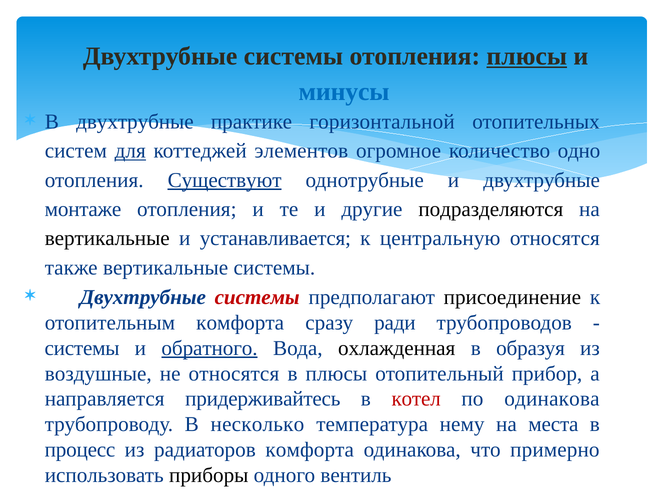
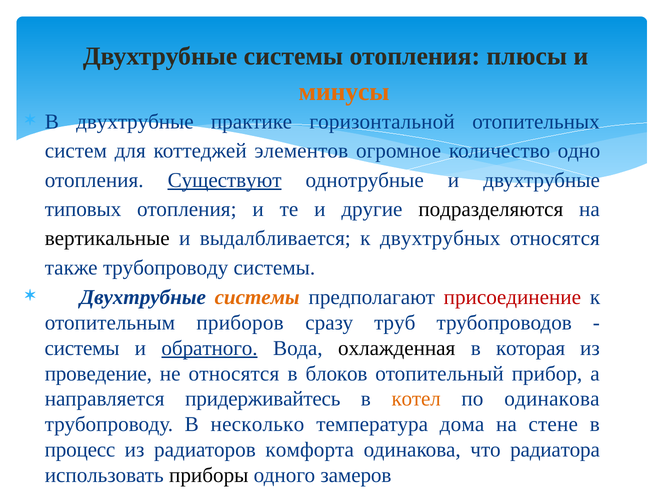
плюсы underline: present -> none (527, 56)
минусы colour: blue -> orange (344, 92)
для underline: present -> none (130, 151)
монтаже: монтаже -> типовых (83, 209)
устанавливается: устанавливается -> выдалбливается (275, 239)
центральную: центральную -> двухтрубных (440, 239)
также вертикальные: вертикальные -> трубопроводу (166, 268)
системы colour: red -> orange (257, 298)
присоединение colour: black -> red (512, 298)
отопительным комфорта: комфорта -> приборов (240, 323)
ради: ради -> труб (395, 323)
образуя: образуя -> которая (531, 348)
воздушные: воздушные -> проведение (98, 374)
в плюсы: плюсы -> блоков (336, 374)
котел colour: red -> orange (416, 399)
нему: нему -> дома (462, 425)
места: места -> стене (553, 425)
примерно: примерно -> радиатора (555, 450)
вентиль: вентиль -> замеров (356, 475)
